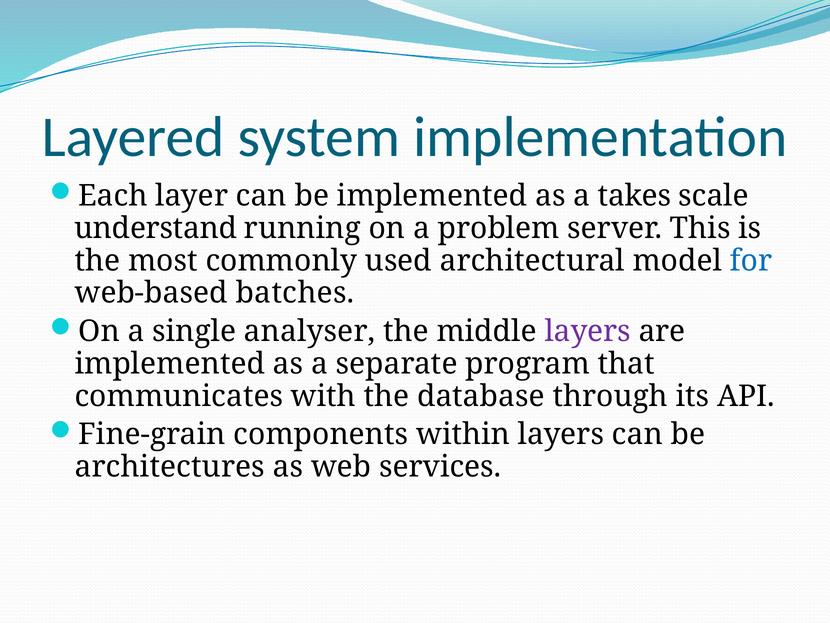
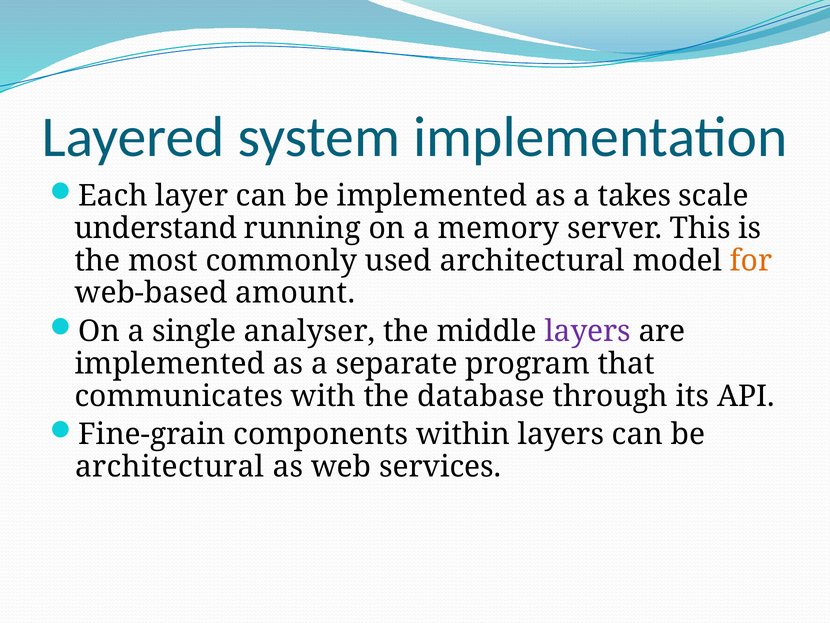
problem: problem -> memory (499, 228)
for colour: blue -> orange (751, 261)
batches: batches -> amount (295, 293)
architectures: architectures -> architectural (170, 467)
